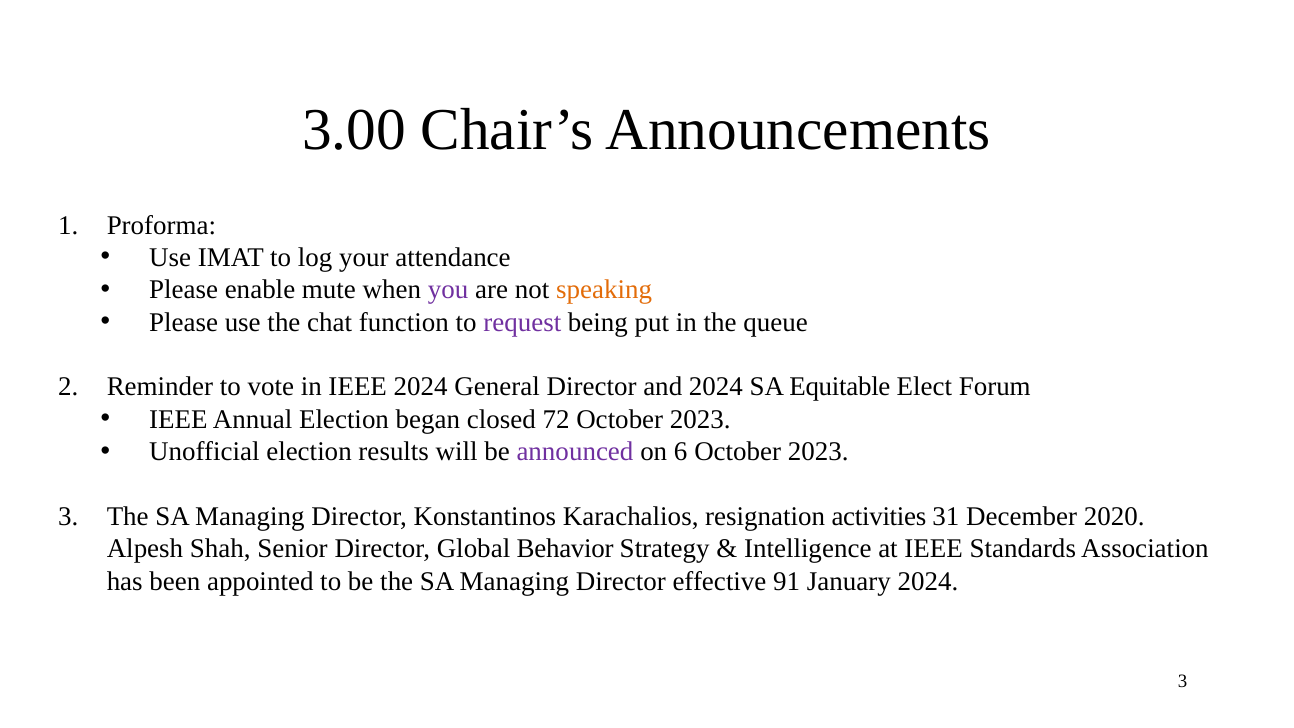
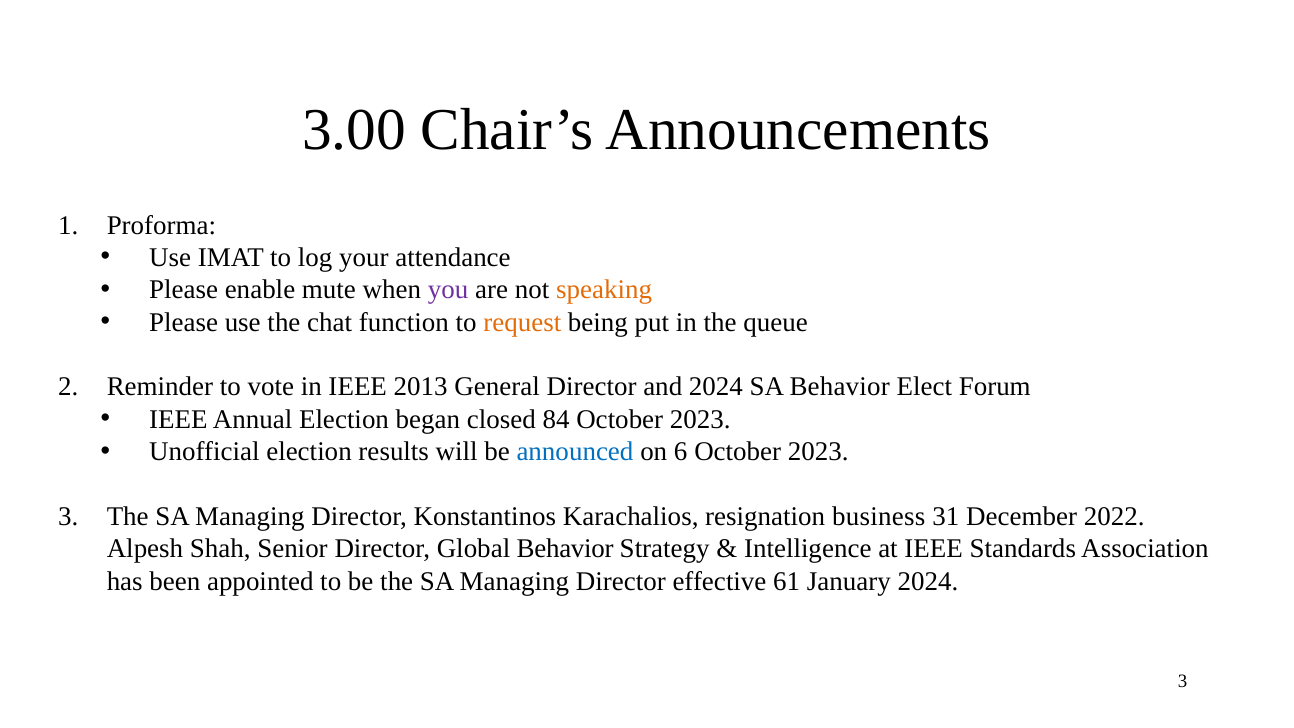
request colour: purple -> orange (522, 322)
IEEE 2024: 2024 -> 2013 (421, 387)
SA Equitable: Equitable -> Behavior (840, 387)
72: 72 -> 84 (556, 419)
announced colour: purple -> blue (575, 452)
activities: activities -> business (879, 516)
2020: 2020 -> 2022 (1114, 516)
91: 91 -> 61 (787, 581)
